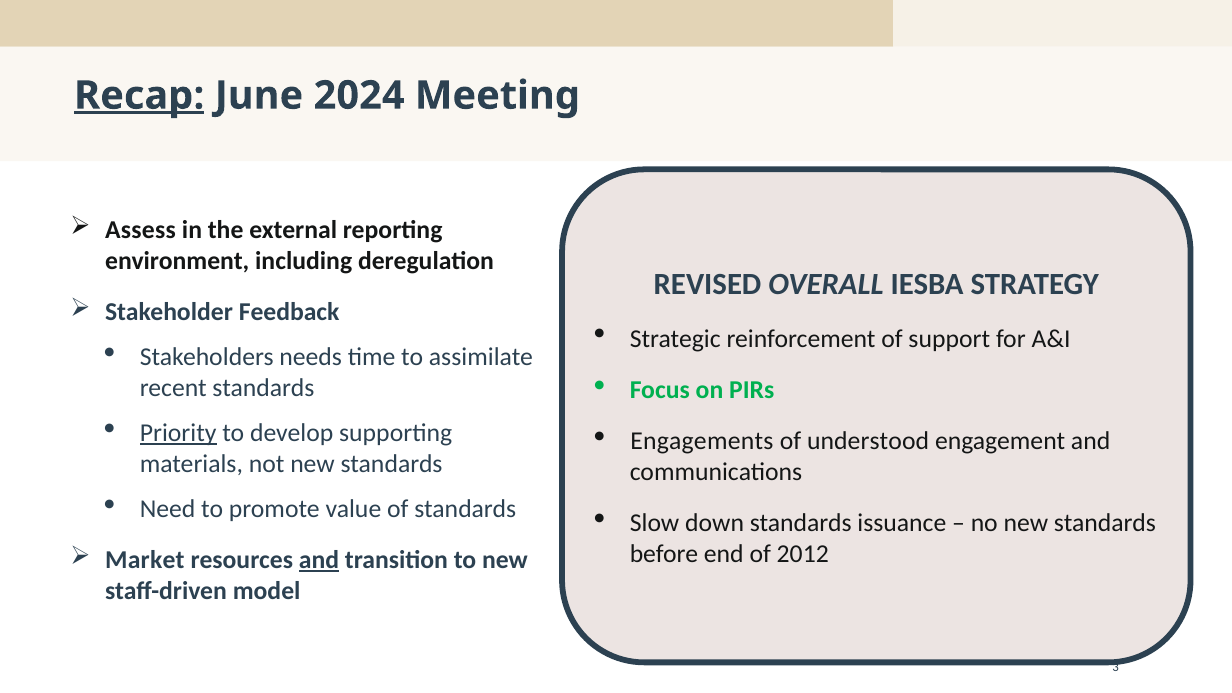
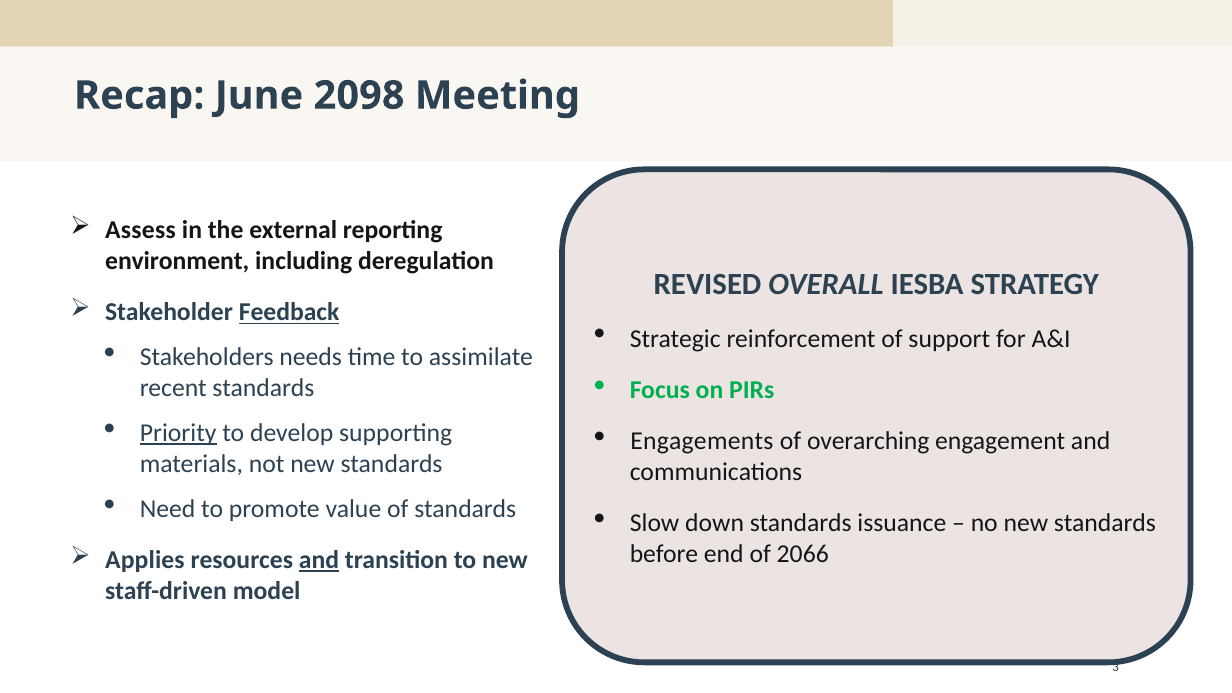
Recap underline: present -> none (139, 96)
2024: 2024 -> 2098 (359, 96)
Feedback underline: none -> present (289, 312)
understood: understood -> overarching (868, 441)
2012: 2012 -> 2066 (803, 554)
Market: Market -> Applies (145, 560)
